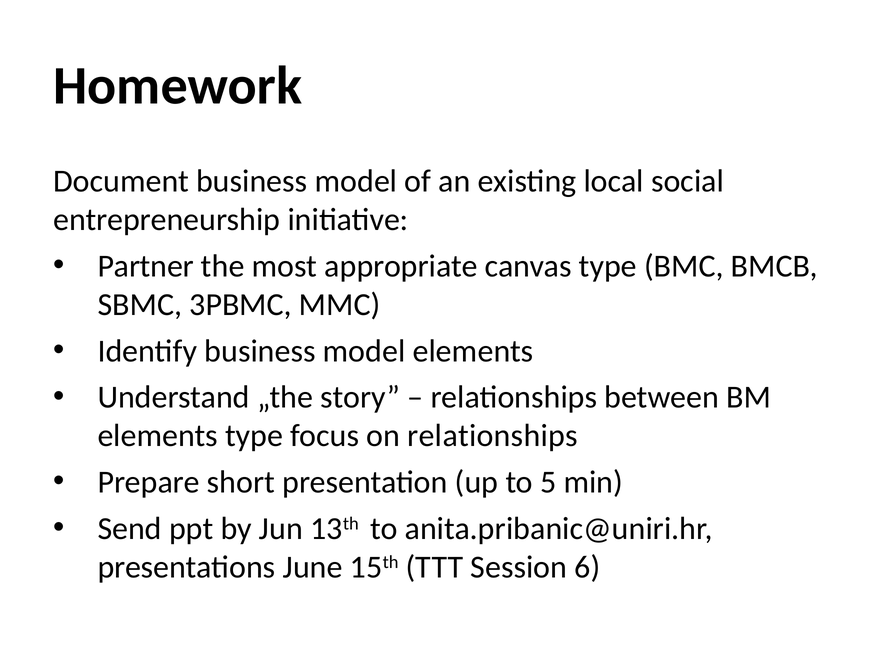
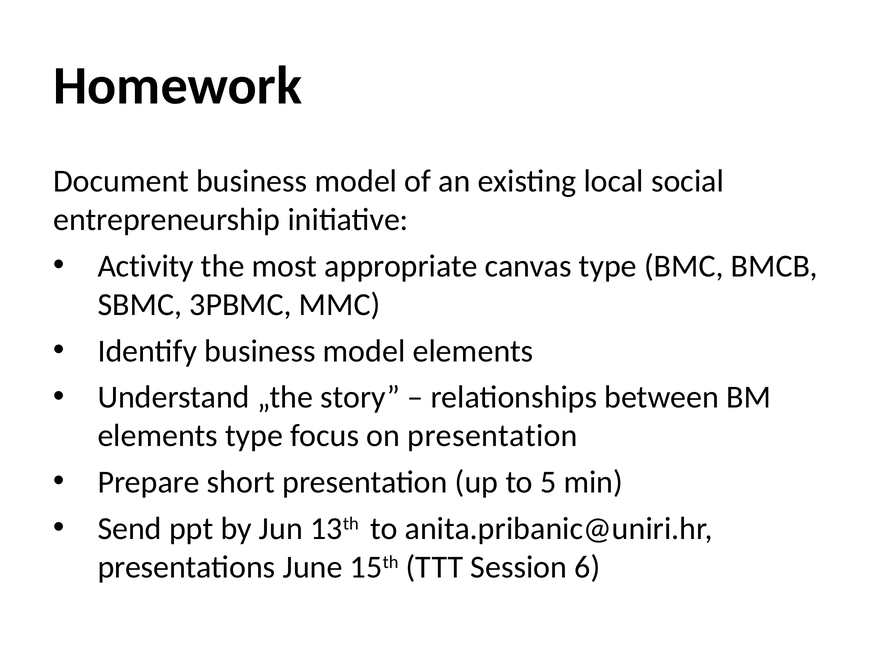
Partner: Partner -> Activity (146, 266)
on relationships: relationships -> presentation (493, 435)
